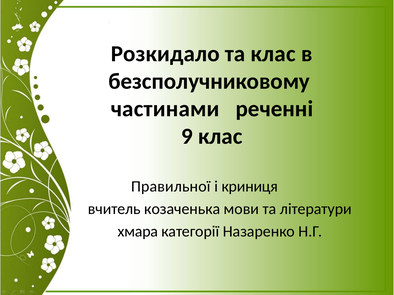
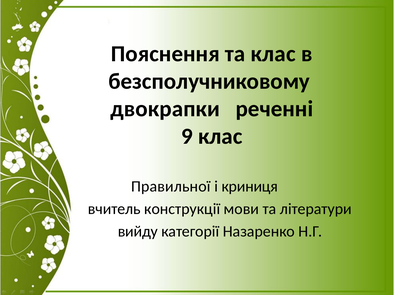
Розкидало: Розкидало -> Пояснення (165, 54)
частинами: частинами -> двокрапки (165, 109)
козаченька: козаченька -> конструкції (182, 209)
хмара: хмара -> вийду (138, 232)
